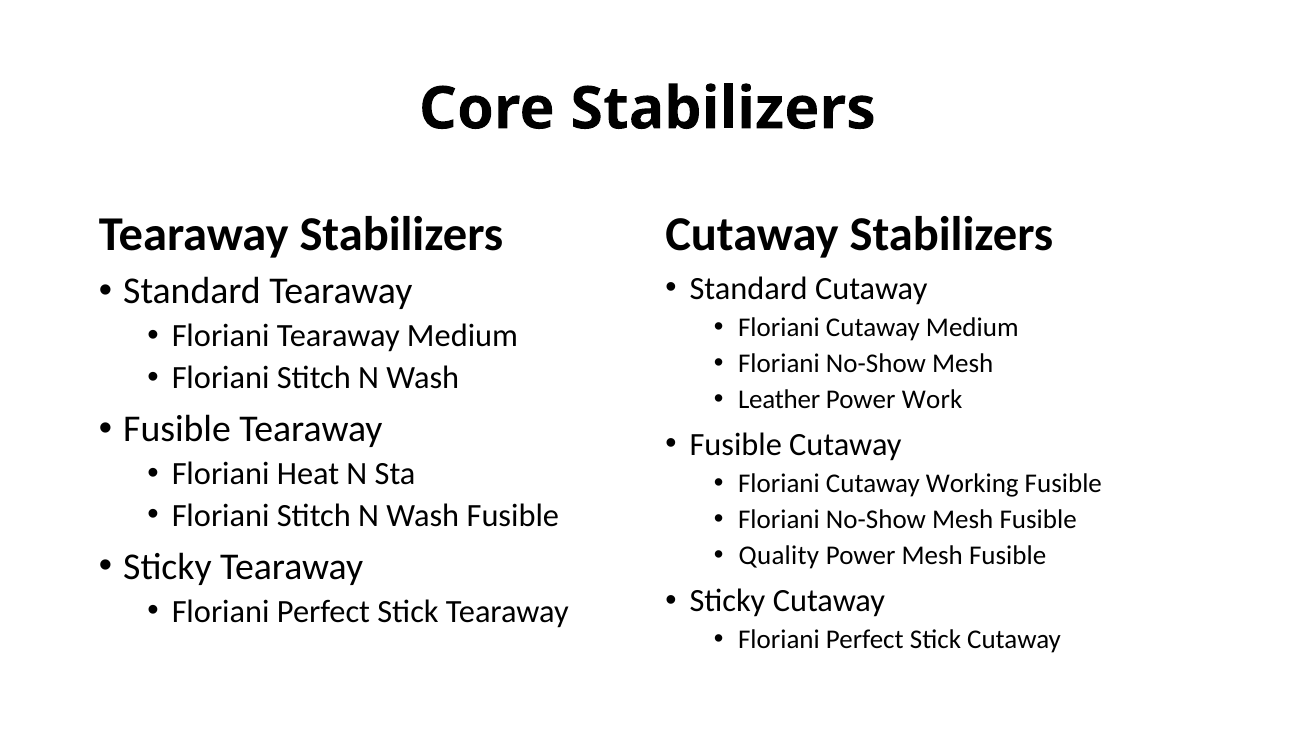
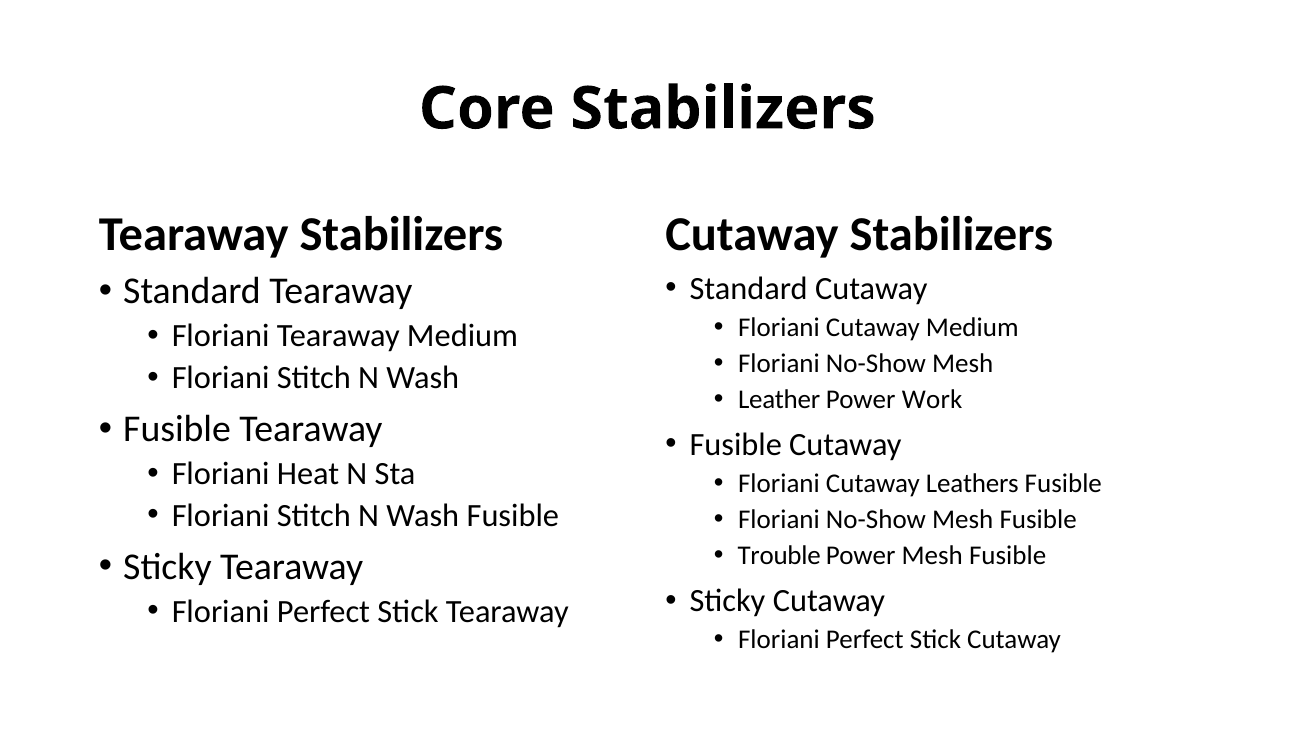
Working: Working -> Leathers (972, 483)
Quality: Quality -> Trouble (779, 555)
